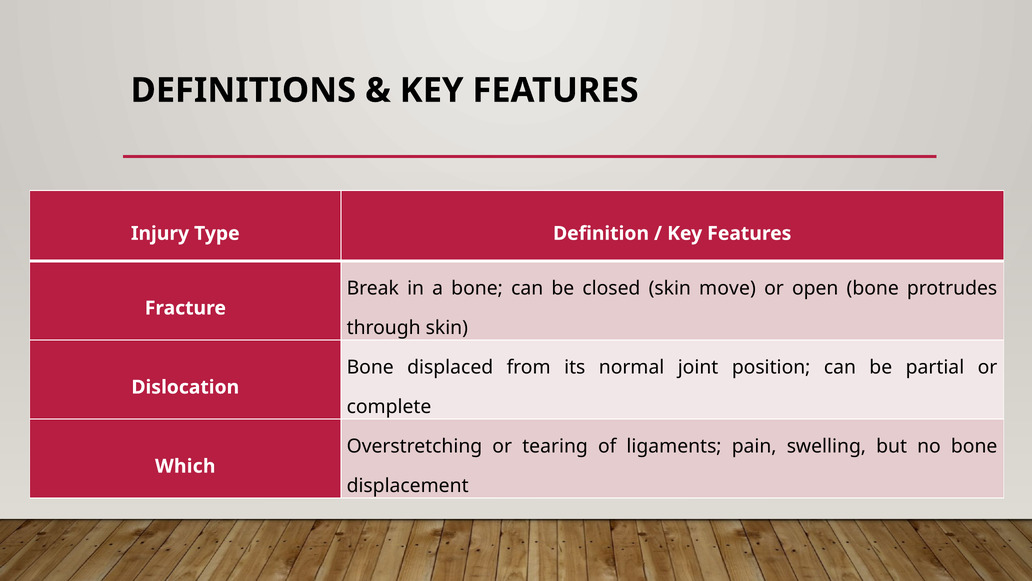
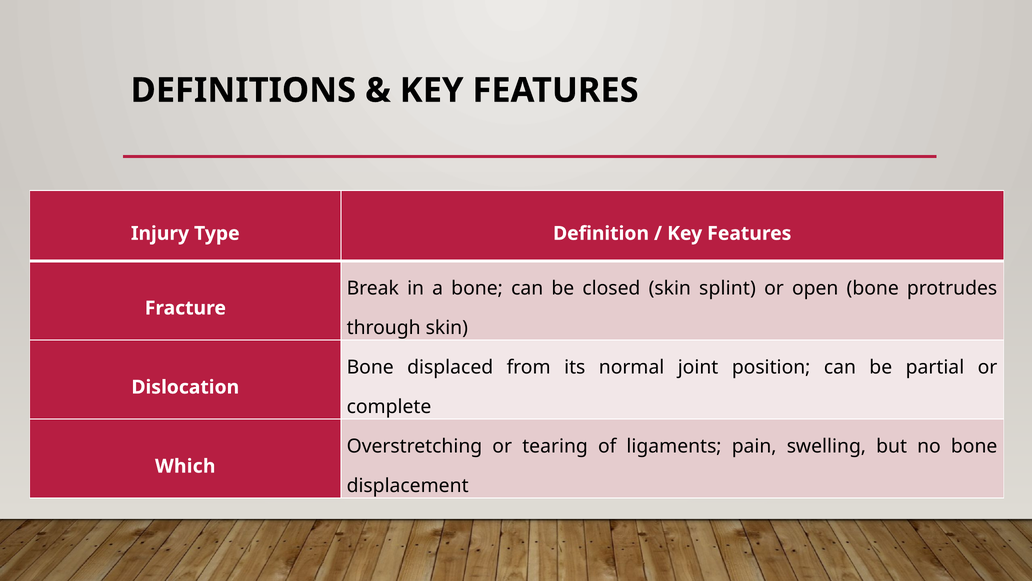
move: move -> splint (727, 288)
